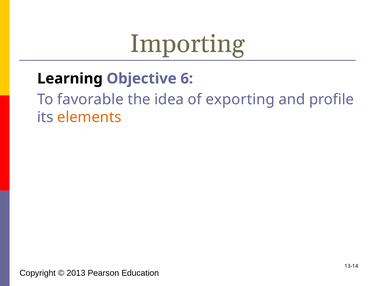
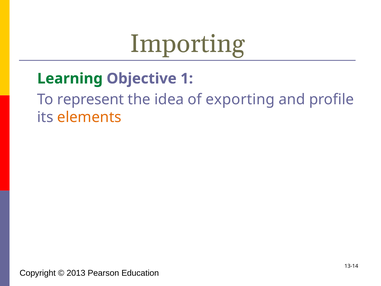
Learning colour: black -> green (70, 79)
6: 6 -> 1 (187, 79)
favorable: favorable -> represent (91, 99)
